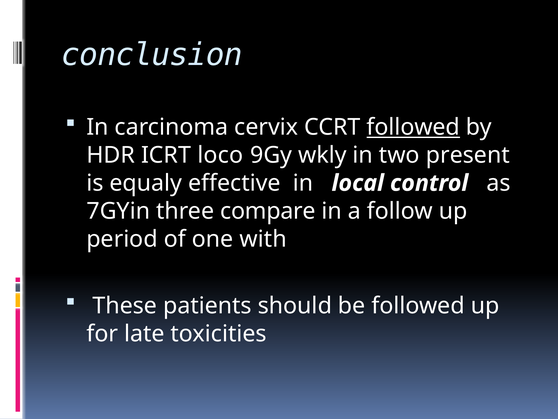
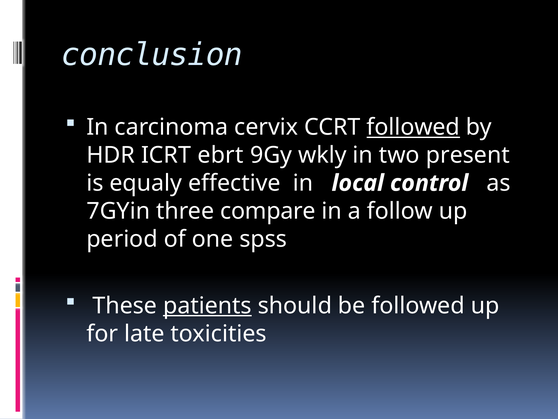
loco: loco -> ebrt (220, 155)
with: with -> spss (263, 239)
patients underline: none -> present (207, 305)
